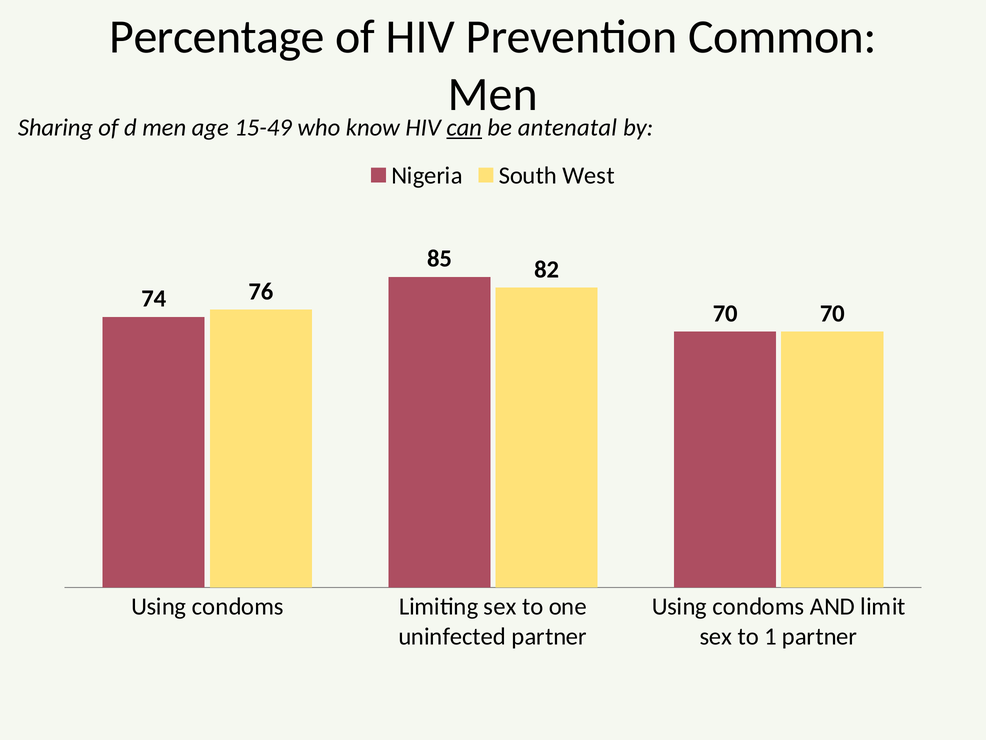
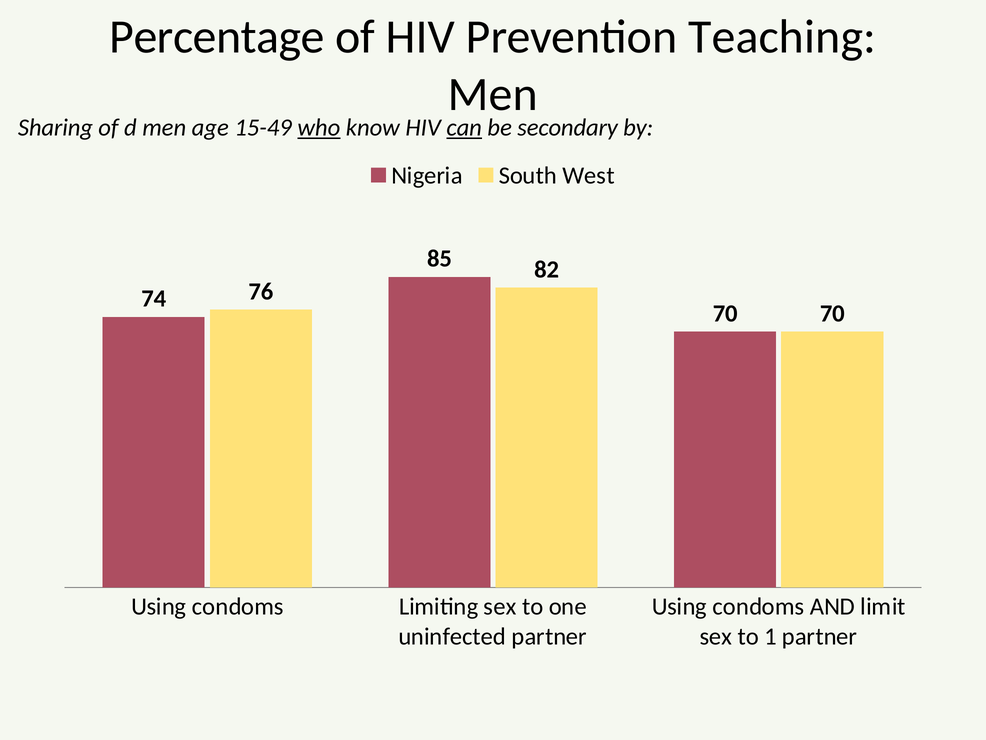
Common: Common -> Teaching (782, 37)
who underline: none -> present (319, 128)
antenatal: antenatal -> secondary (568, 128)
